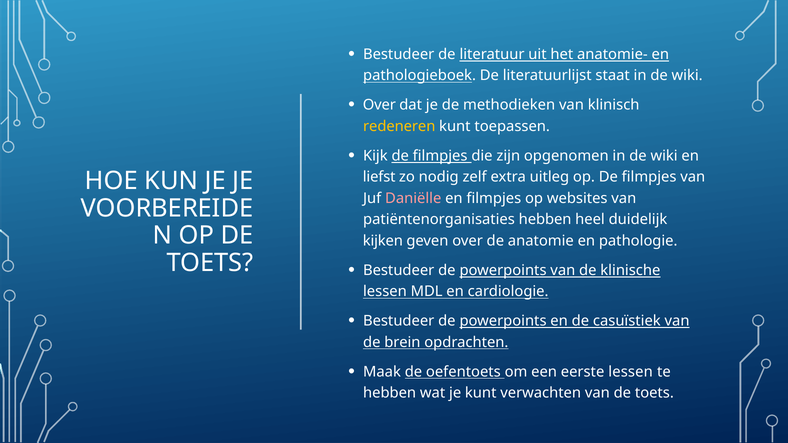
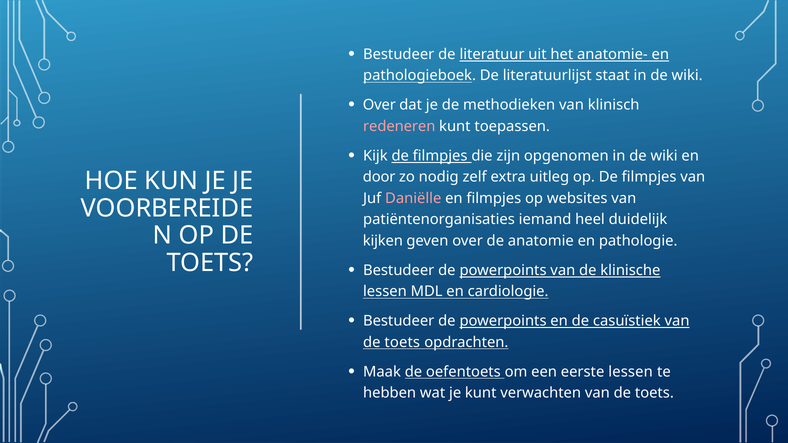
redeneren colour: yellow -> pink (399, 126)
liefst: liefst -> door (379, 177)
patiëntenorganisaties hebben: hebben -> iemand (545, 220)
brein: brein -> toets (402, 342)
